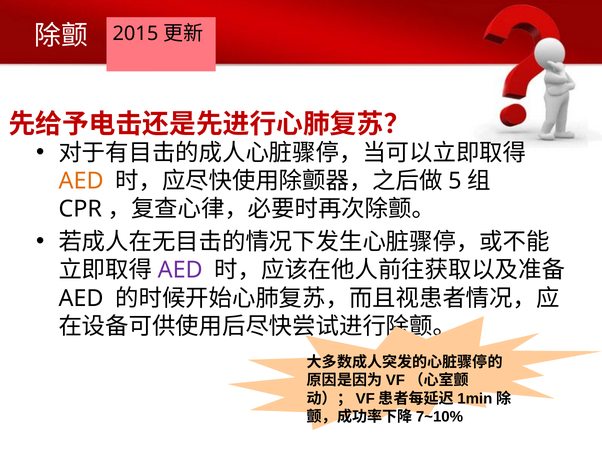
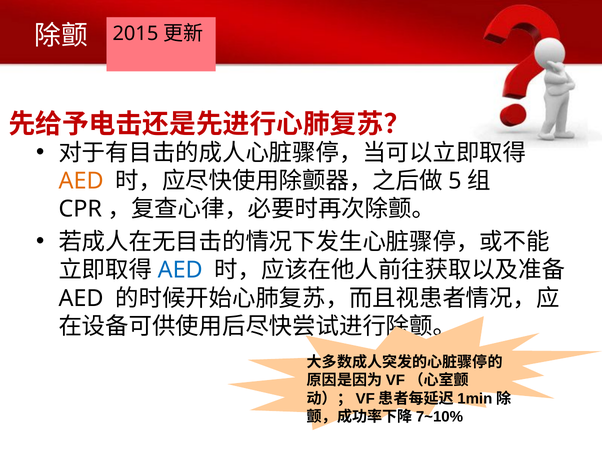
AED colour: purple -> blue (180, 270)
